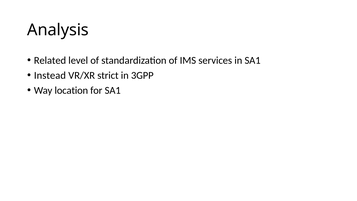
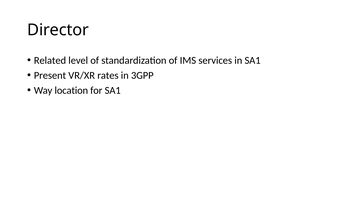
Analysis: Analysis -> Director (58, 30)
Instead: Instead -> Present (50, 75)
strict: strict -> rates (108, 75)
